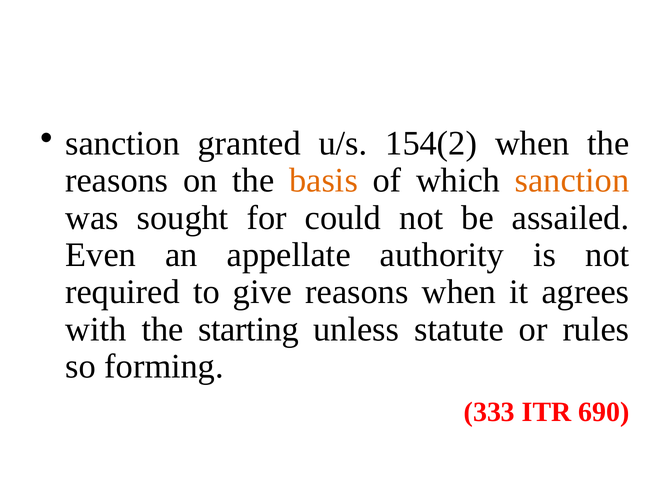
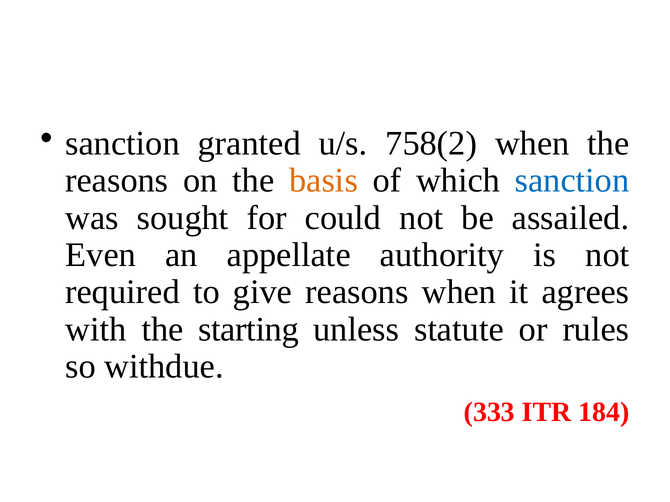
154(2: 154(2 -> 758(2 (431, 144)
sanction colour: orange -> blue (572, 181)
forming: forming -> withdue (164, 367)
690: 690 -> 184 (604, 413)
